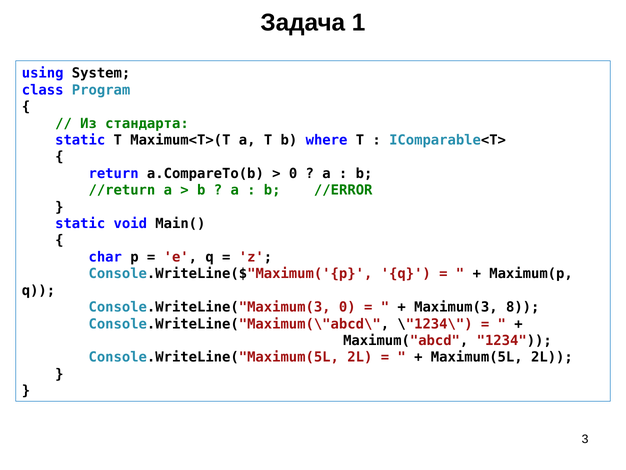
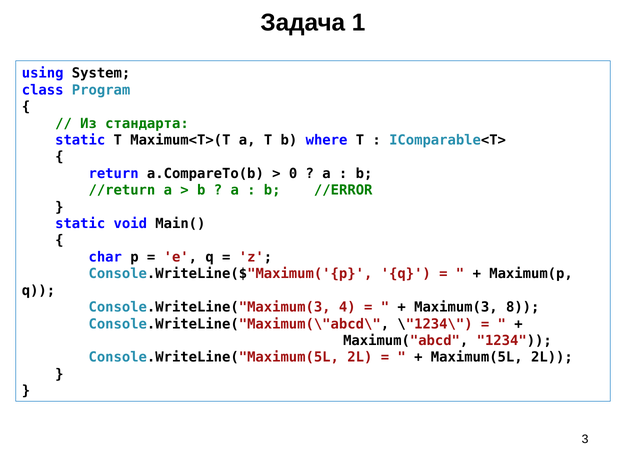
Console.WriteLine("Maximum(3 0: 0 -> 4 (347, 307)
